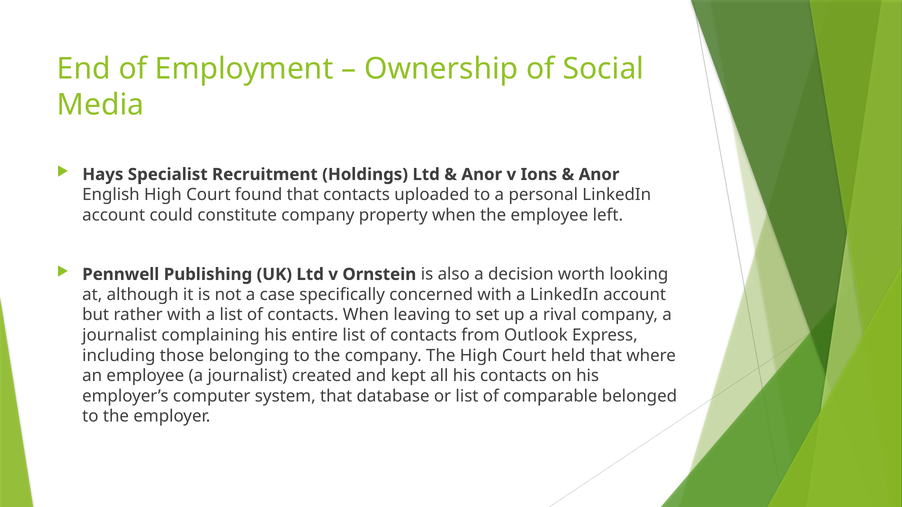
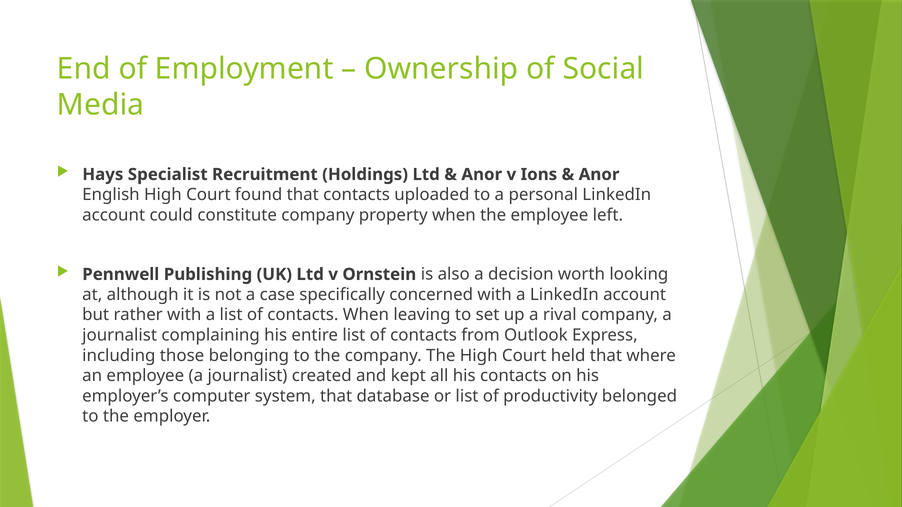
comparable: comparable -> productivity (550, 396)
